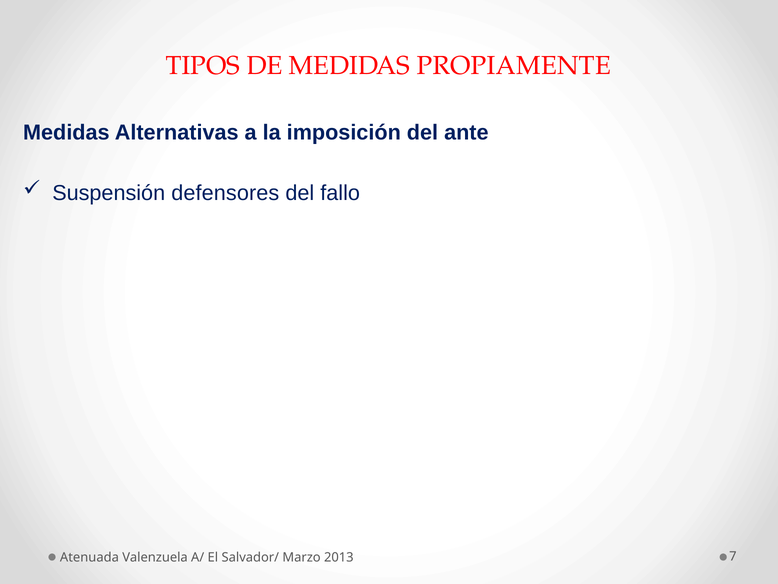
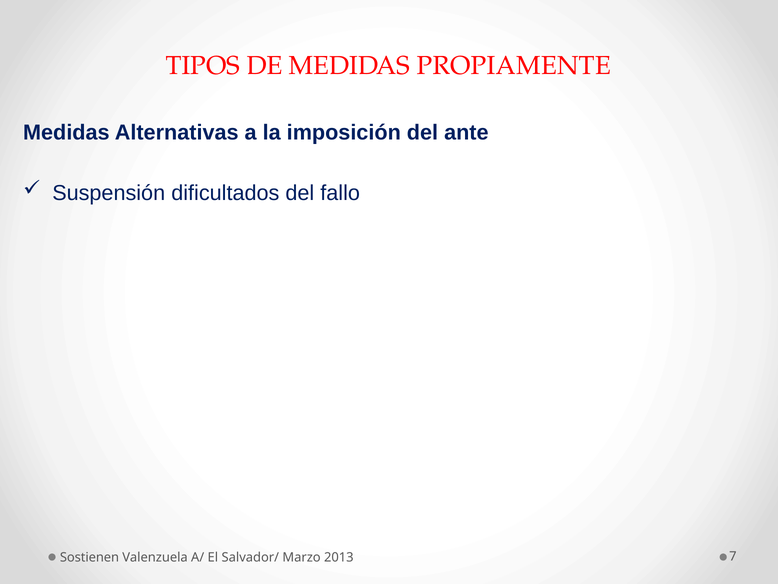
defensores: defensores -> dificultados (225, 193)
Atenuada: Atenuada -> Sostienen (90, 557)
